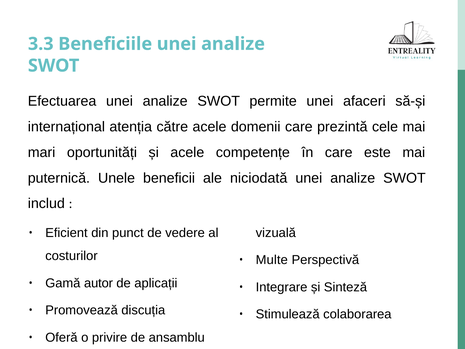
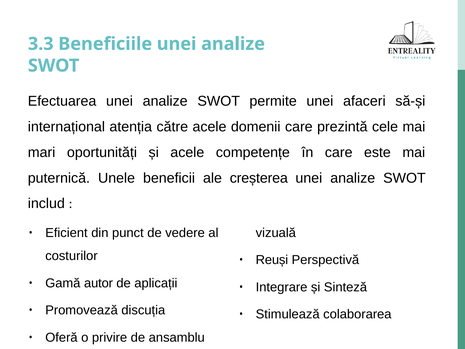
niciodată: niciodată -> creșterea (259, 178)
Multe: Multe -> Reuși (272, 260)
